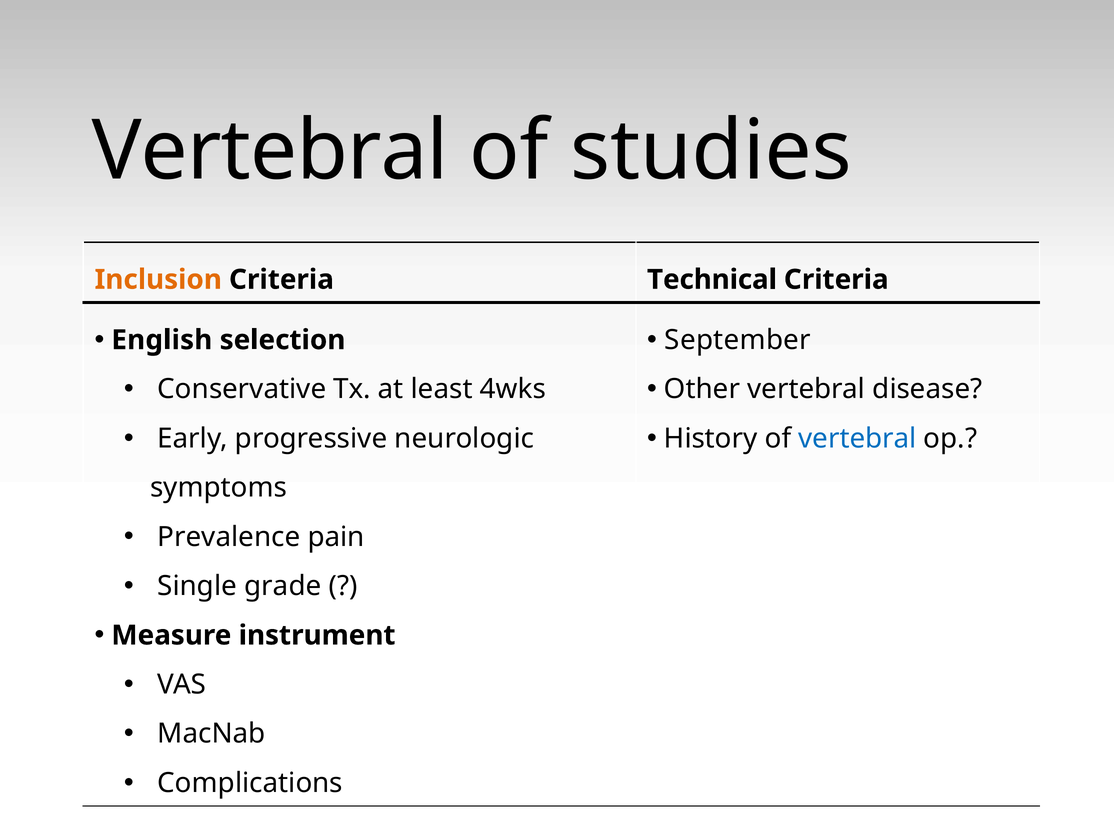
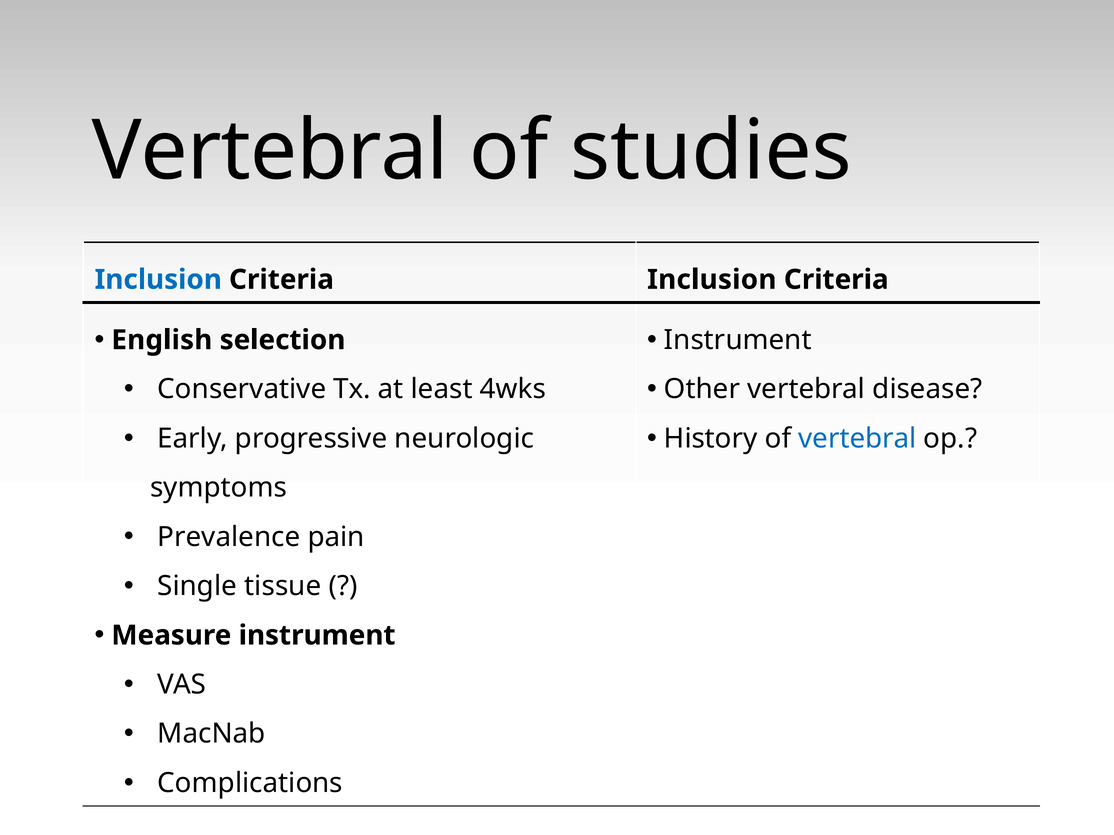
Inclusion colour: orange -> blue (158, 280)
Criteria Technical: Technical -> Inclusion (712, 280)
September: September -> Instrument (738, 340)
grade: grade -> tissue (283, 586)
